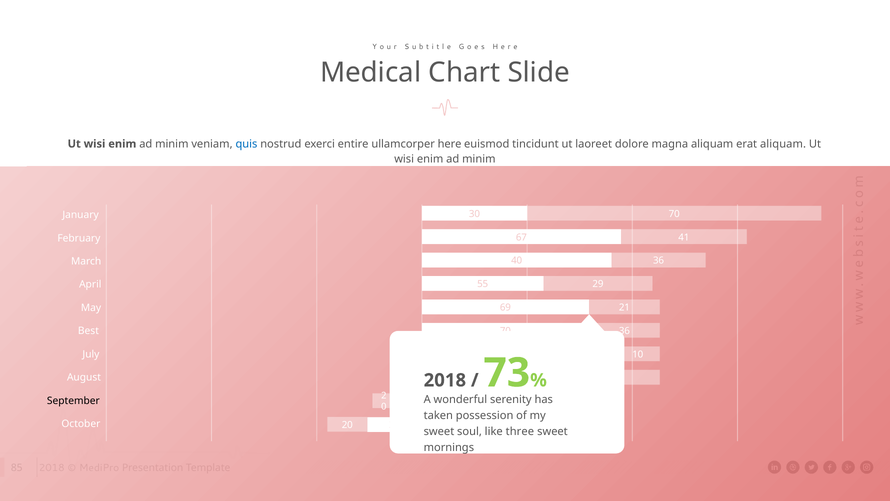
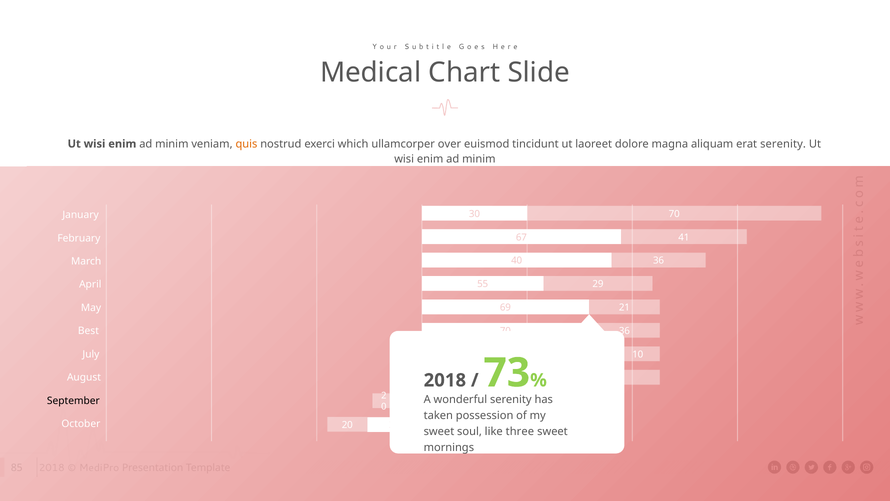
quis colour: blue -> orange (246, 144)
entire: entire -> which (353, 144)
here: here -> over (449, 144)
erat aliquam: aliquam -> serenity (783, 144)
